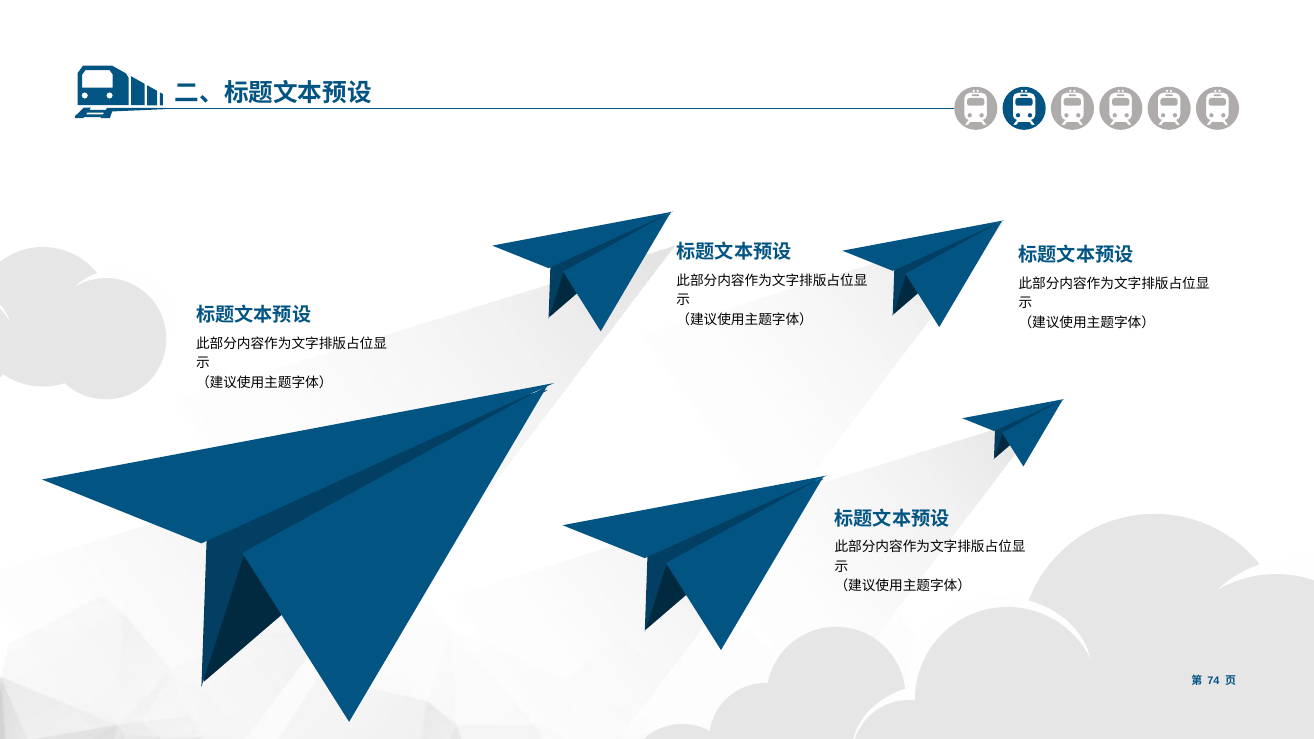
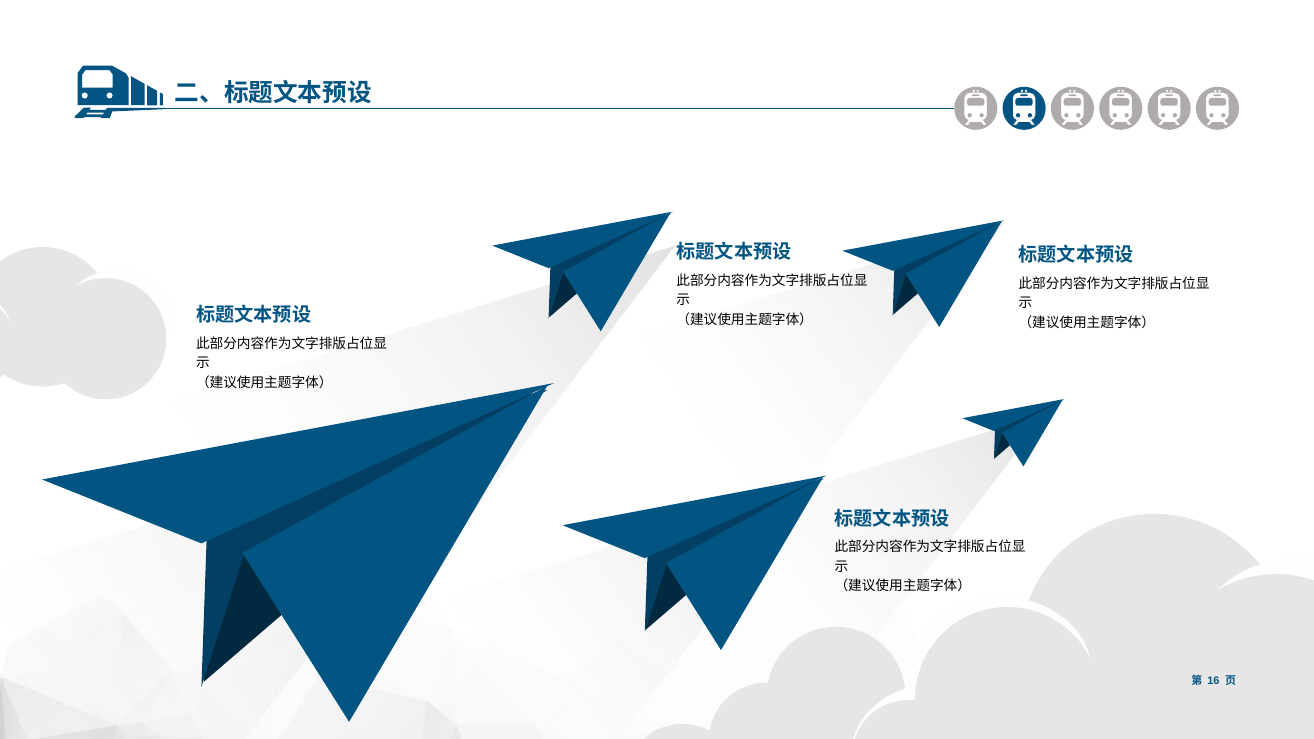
74: 74 -> 16 (1213, 681)
